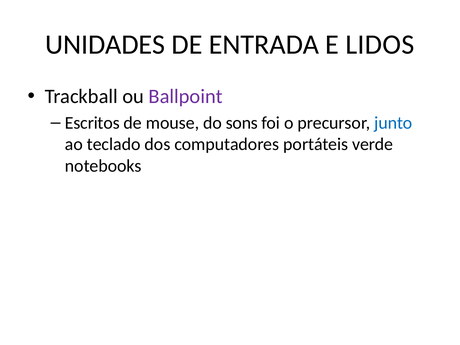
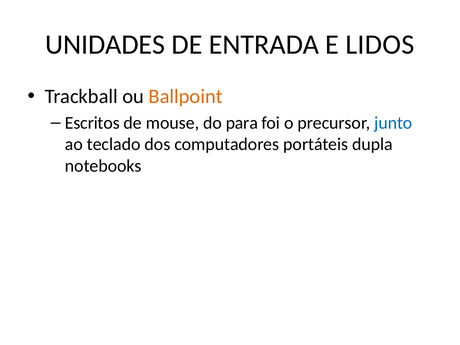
Ballpoint colour: purple -> orange (186, 96)
sons: sons -> para (242, 123)
verde: verde -> dupla (373, 144)
